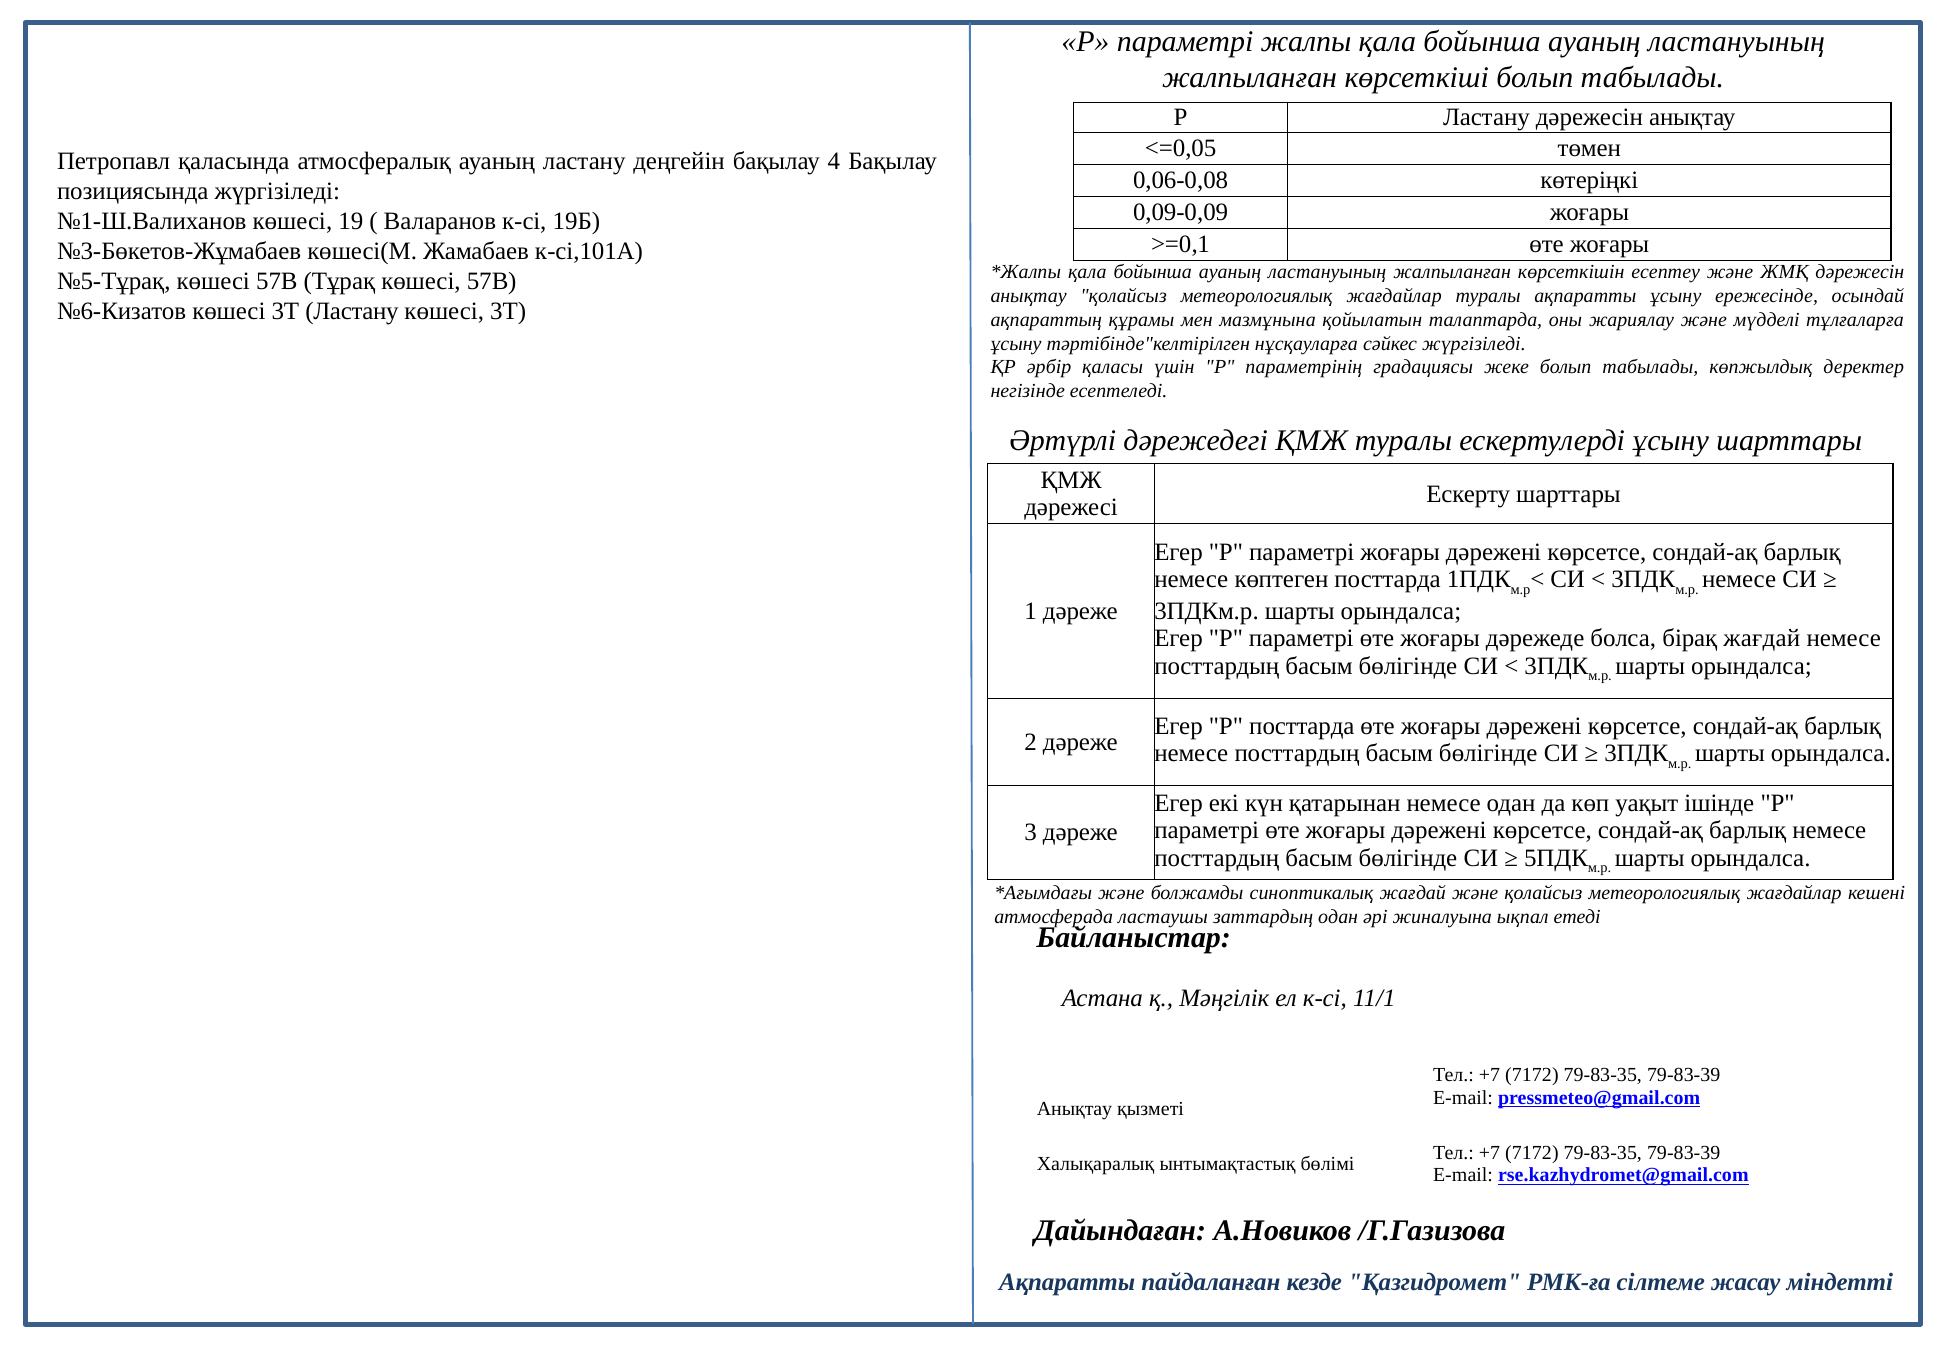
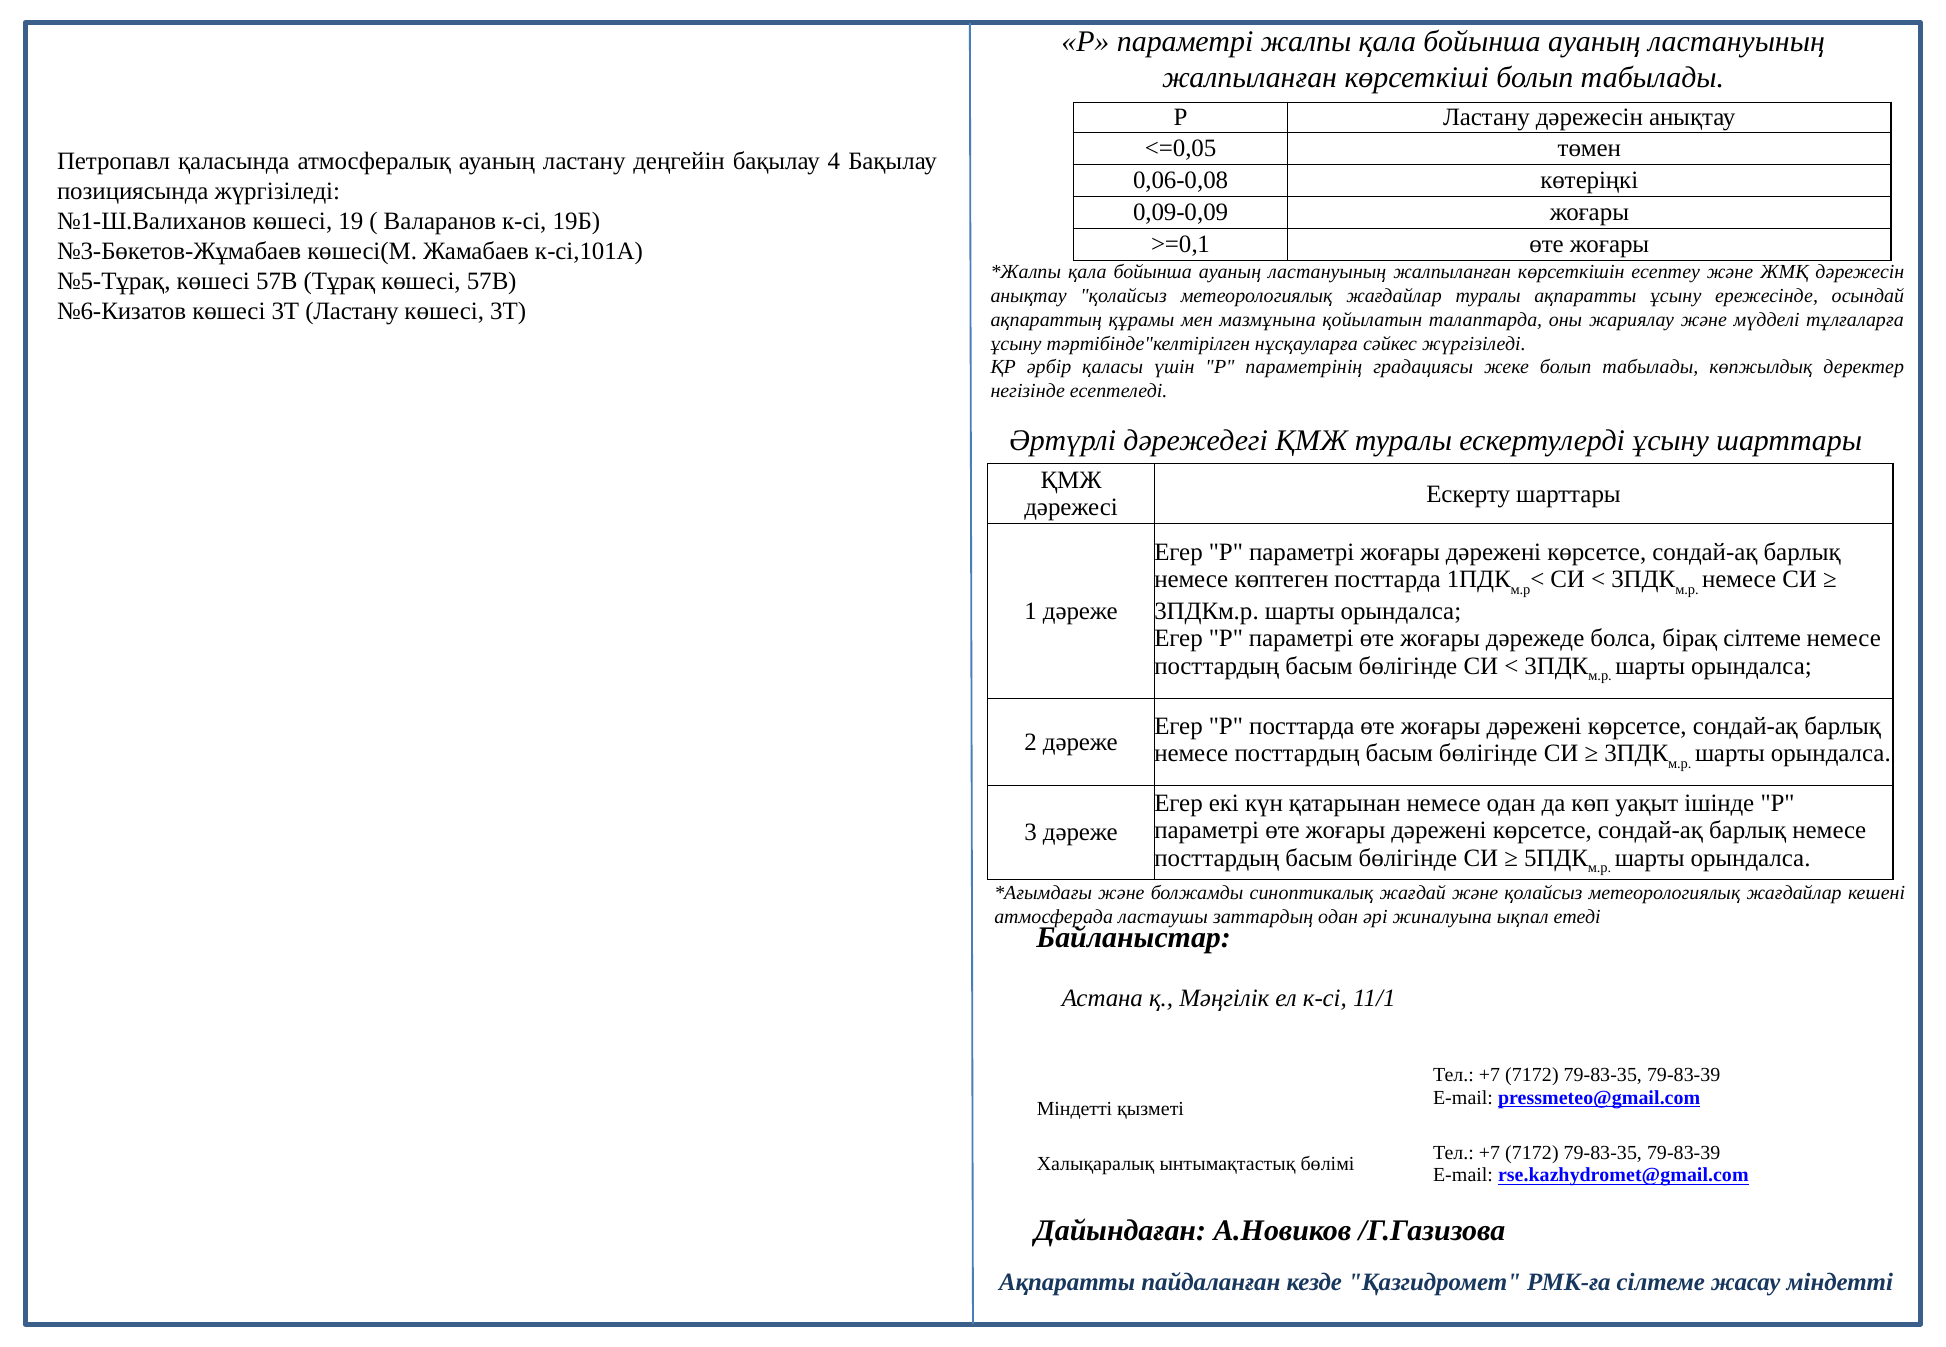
бірақ жағдай: жағдай -> сілтеме (1762, 639)
Анықтау: Анықтау -> Міндетті (1074, 1109)
